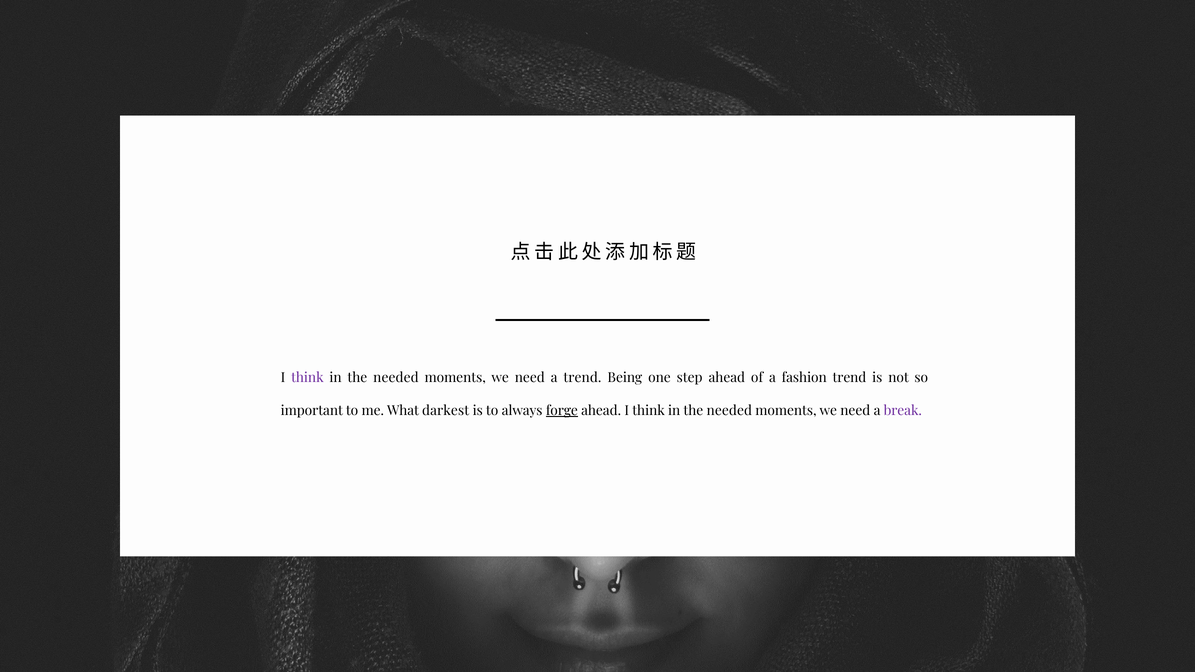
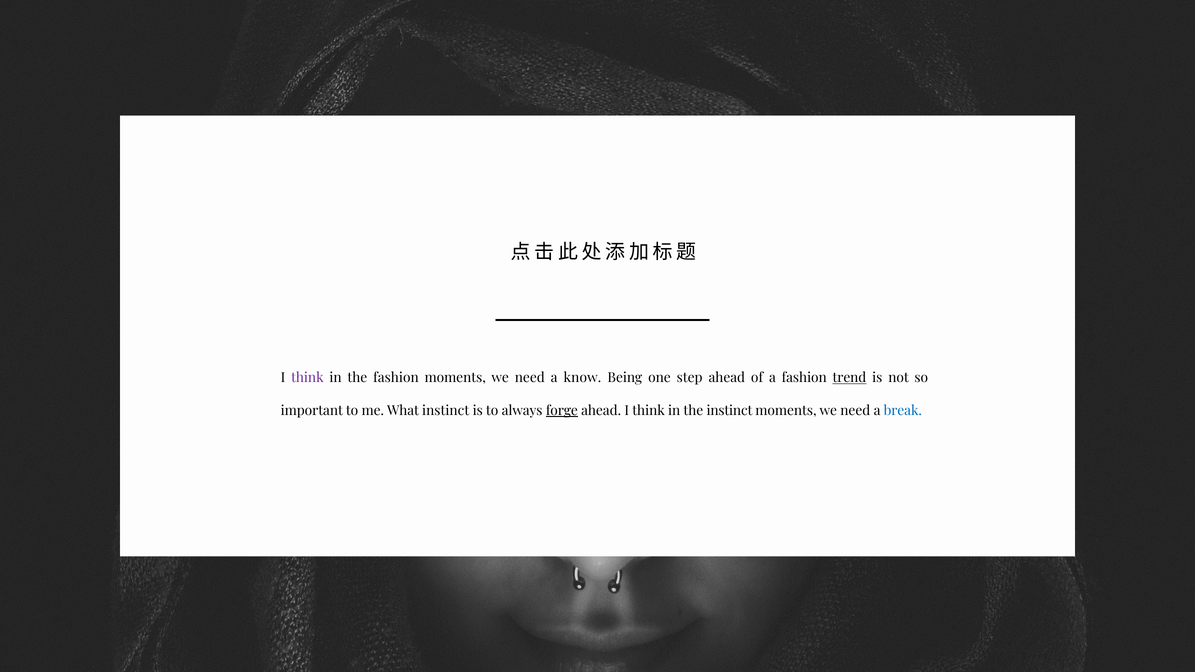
needed: needed -> fashion (396, 378)
a trend: trend -> know (582, 378)
trend underline: none -> present (849, 378)
What darkest: darkest -> instinct (446, 411)
needed: needed -> instinct (729, 411)
break colour: purple -> blue (903, 411)
